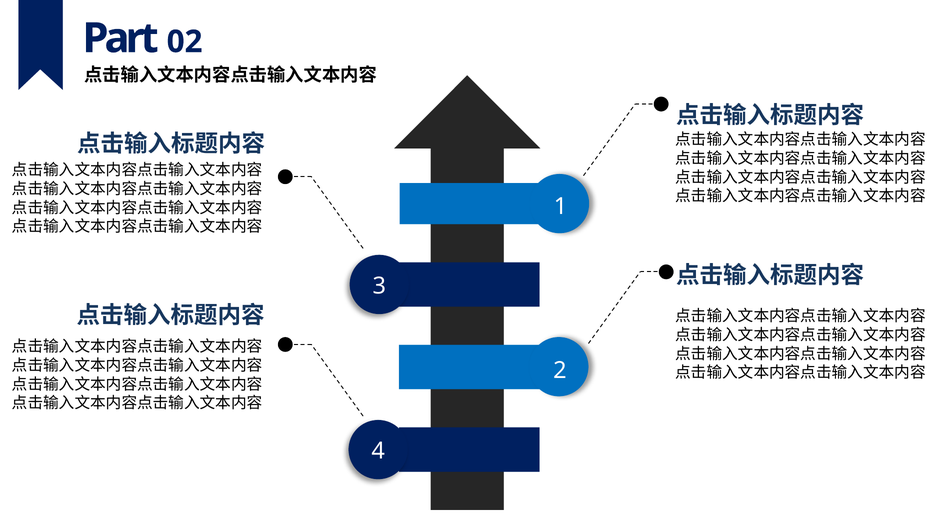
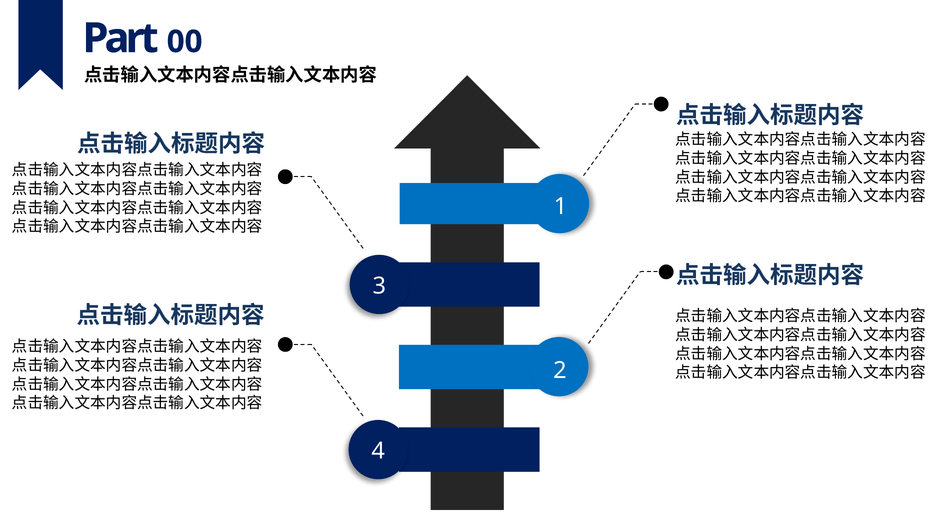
02: 02 -> 00 (185, 42)
